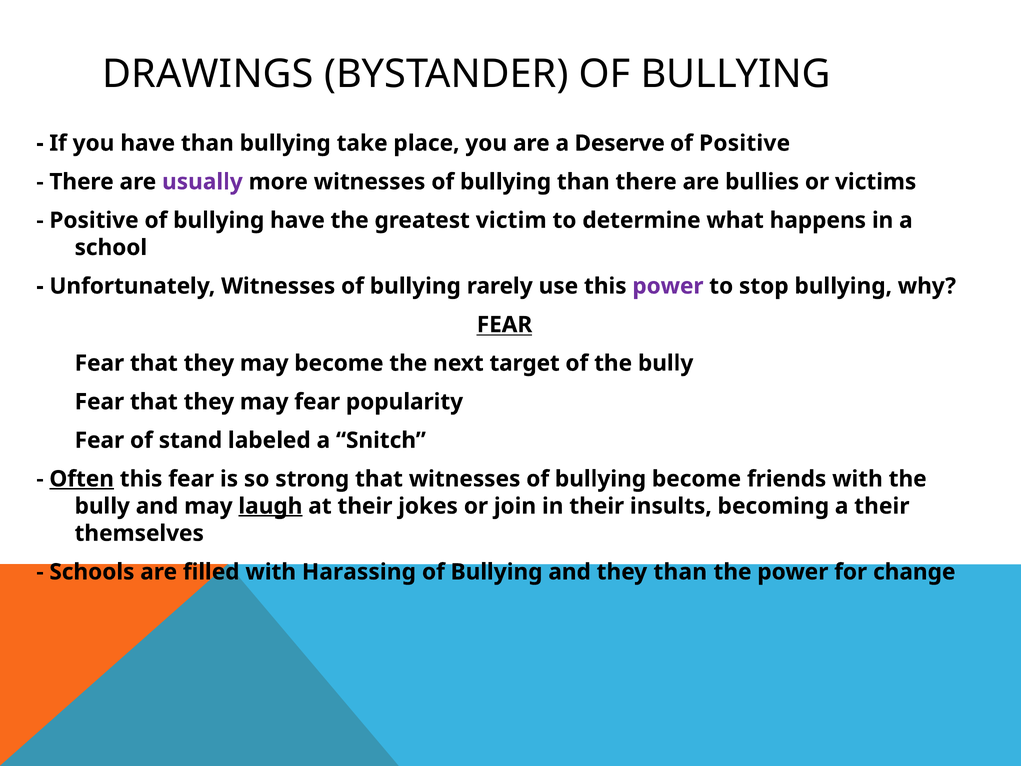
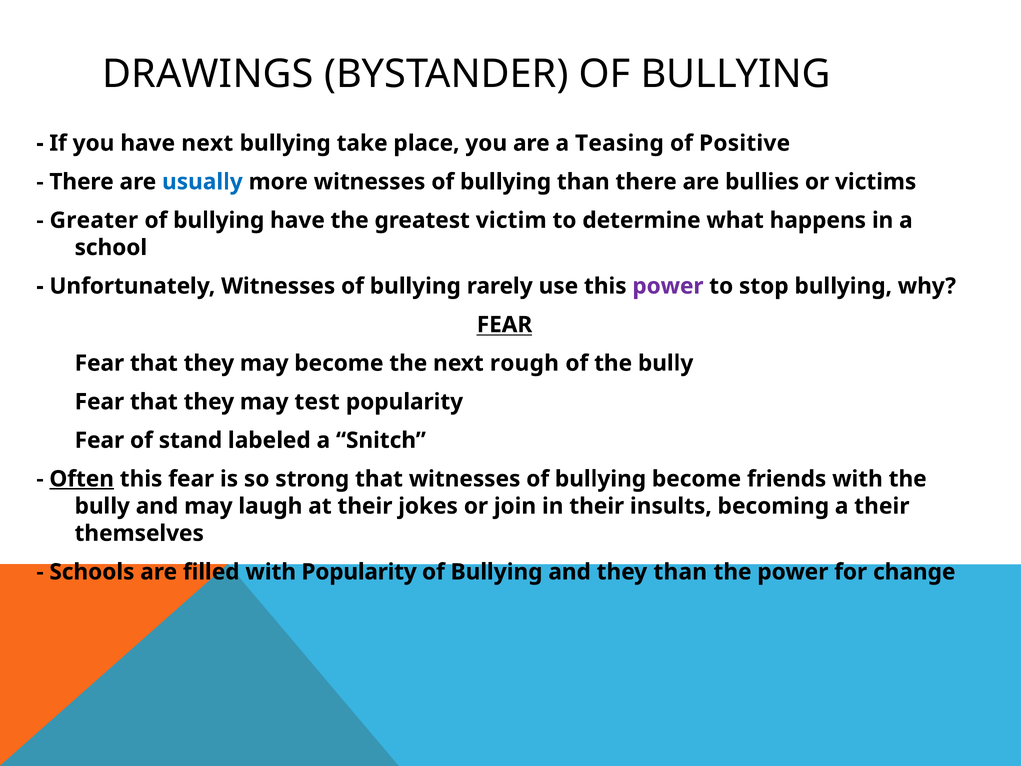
have than: than -> next (207, 143)
Deserve: Deserve -> Teasing (619, 143)
usually colour: purple -> blue (202, 182)
Positive: Positive -> Greater (94, 220)
target: target -> rough (524, 363)
may fear: fear -> test (317, 402)
laugh underline: present -> none (270, 506)
with Harassing: Harassing -> Popularity (359, 572)
